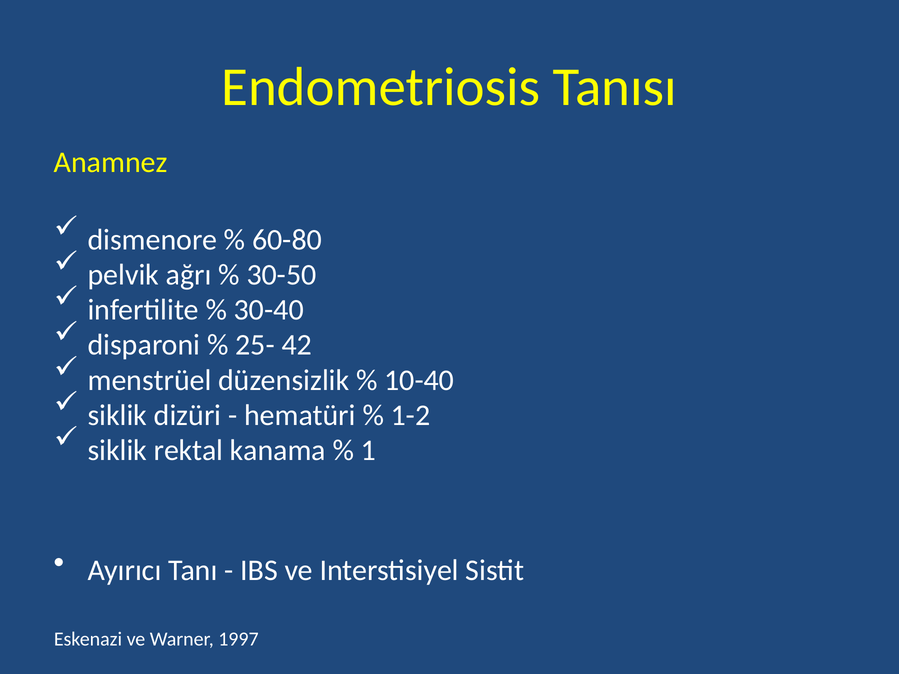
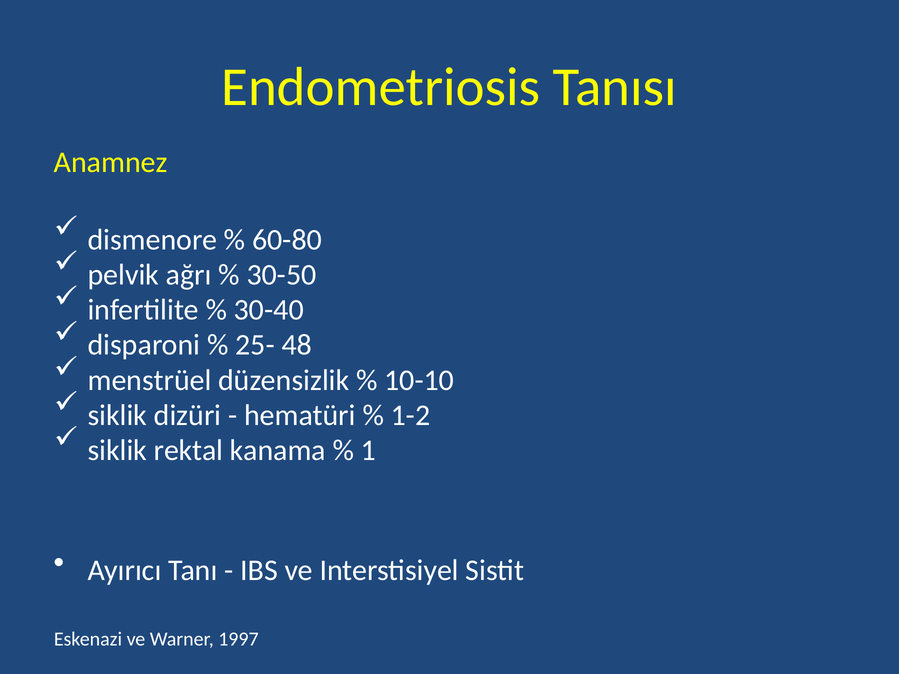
42: 42 -> 48 (297, 345)
10-40: 10-40 -> 10-10 (419, 380)
